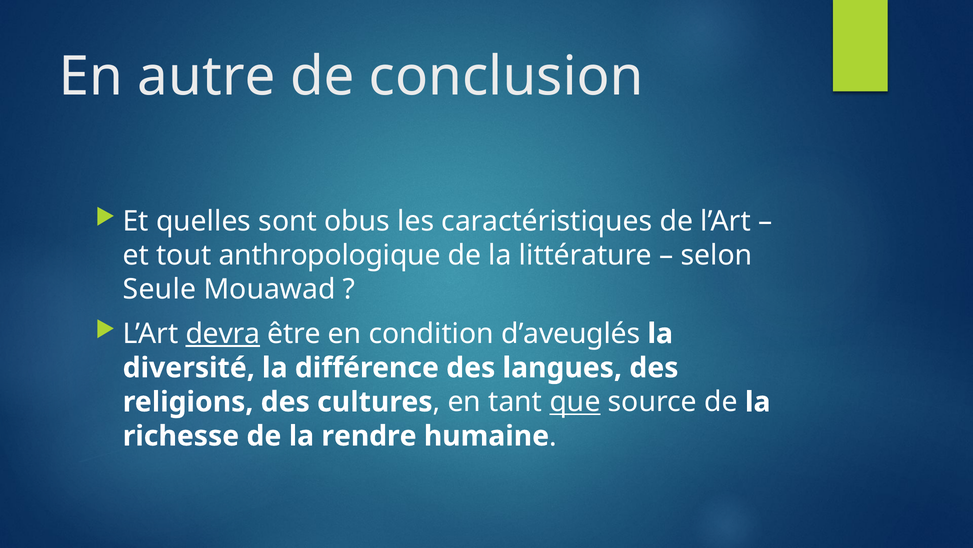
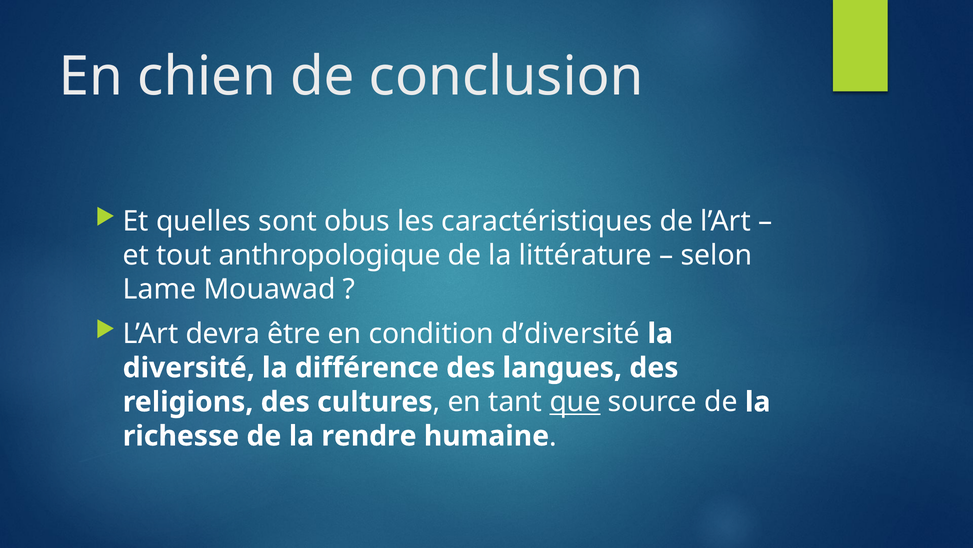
autre: autre -> chien (207, 76)
Seule: Seule -> Lame (160, 289)
devra underline: present -> none (223, 333)
d’aveuglés: d’aveuglés -> d’diversité (571, 333)
